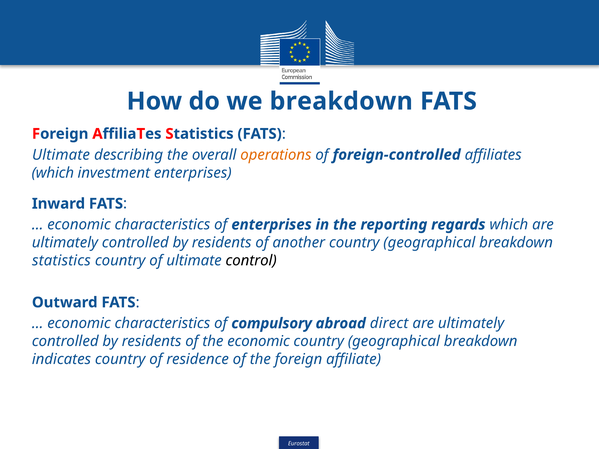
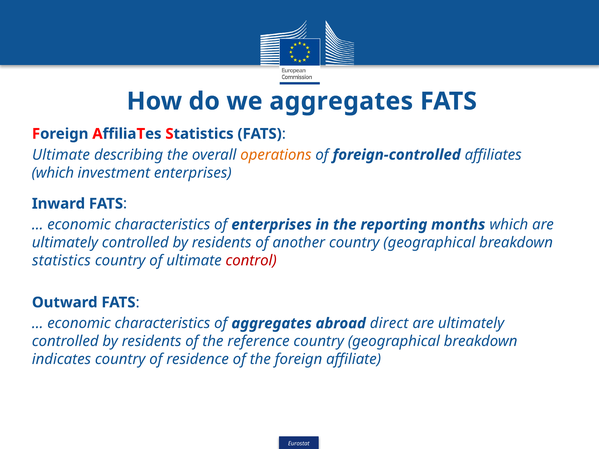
we breakdown: breakdown -> aggregates (341, 101)
regards: regards -> months (458, 225)
control colour: black -> red (251, 261)
of compulsory: compulsory -> aggregates (272, 324)
the economic: economic -> reference (258, 342)
